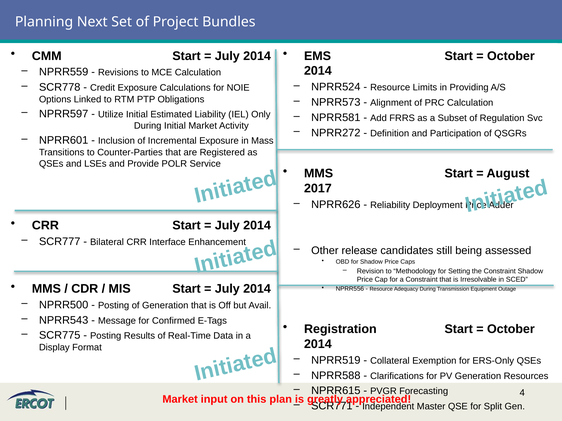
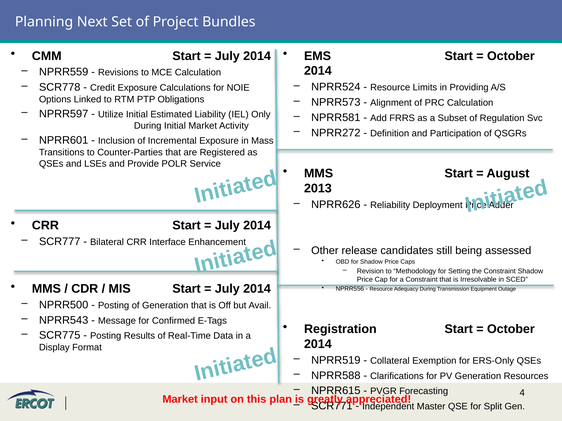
2017: 2017 -> 2013 (318, 189)
